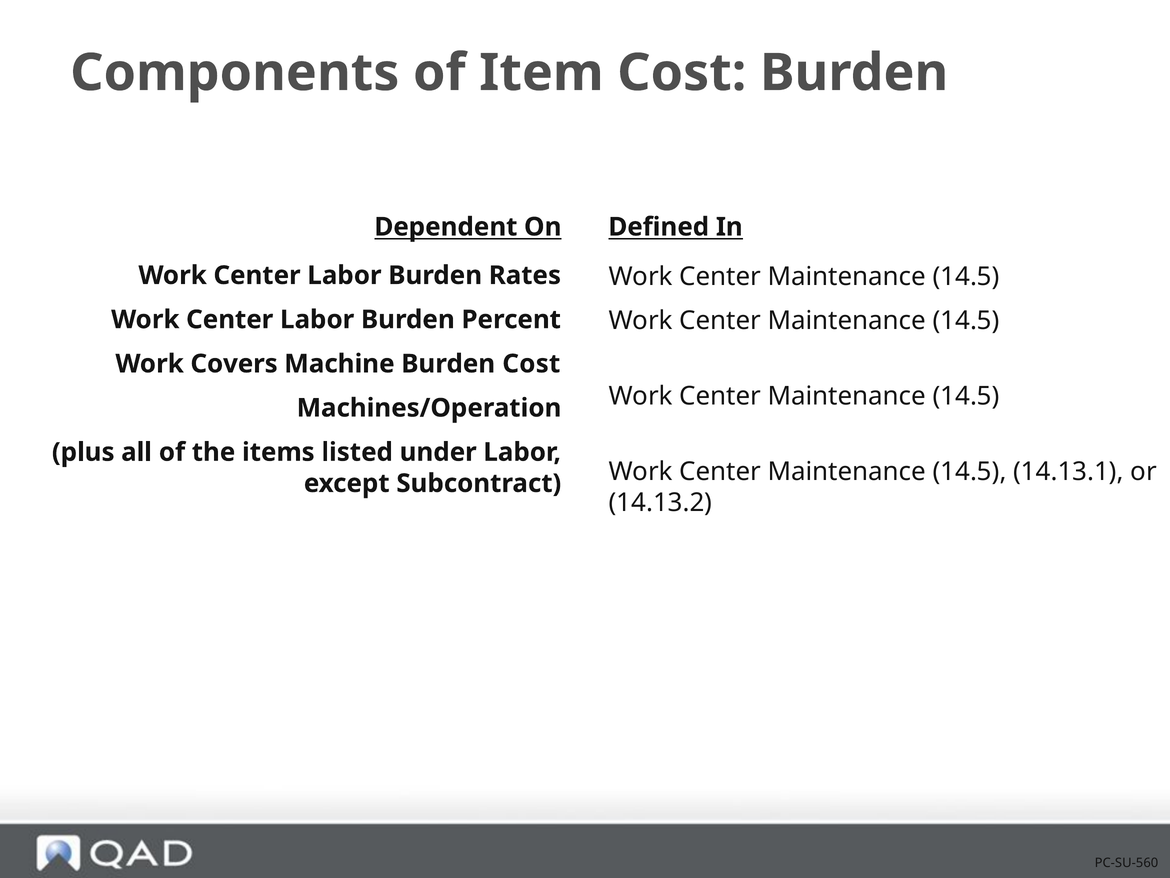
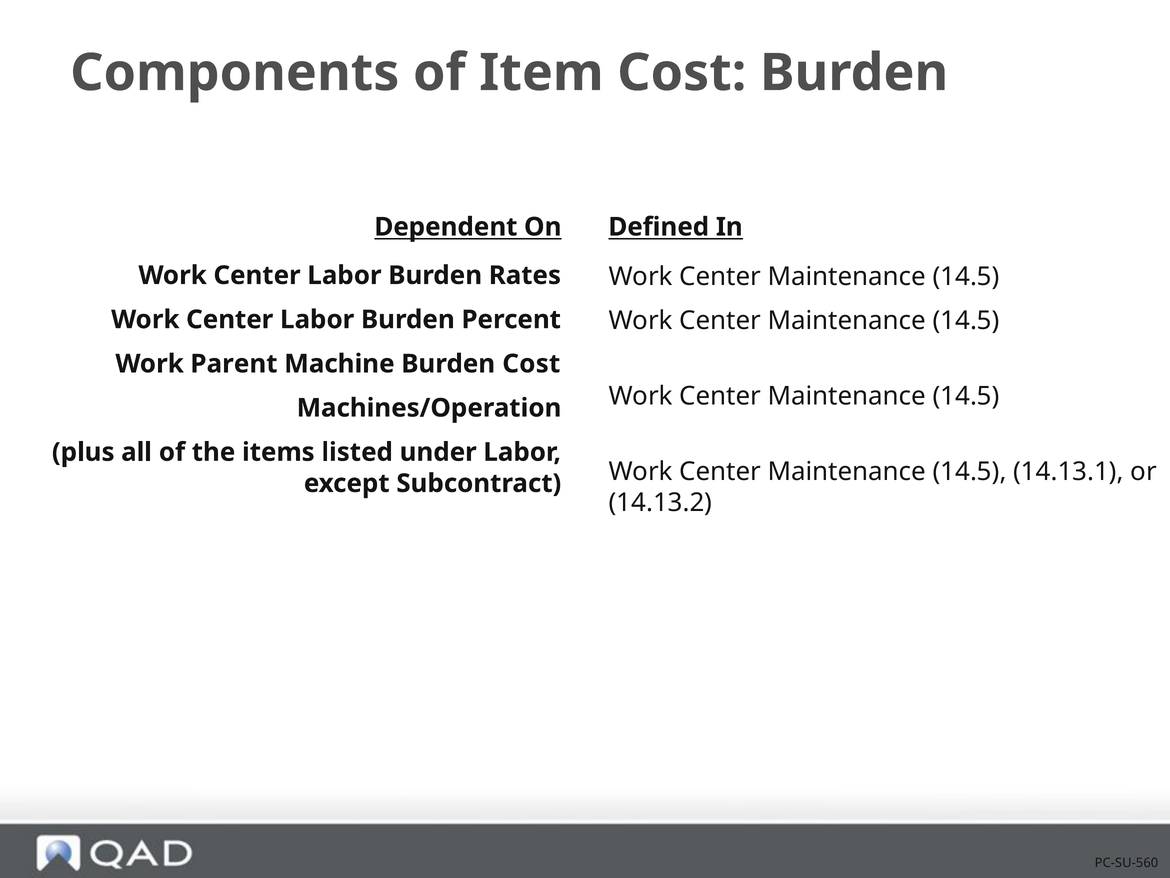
Covers: Covers -> Parent (234, 364)
